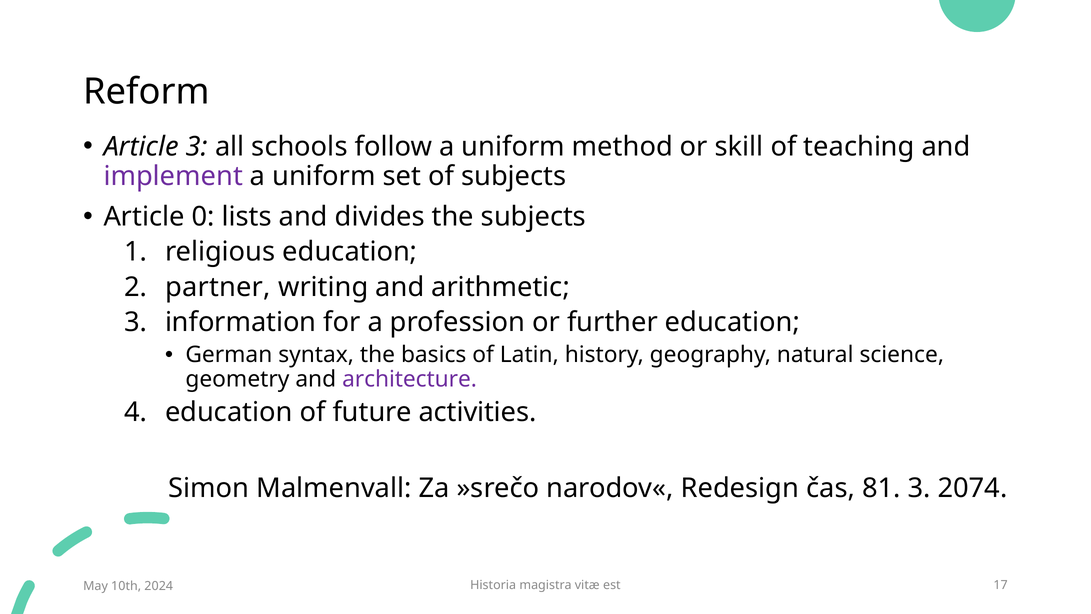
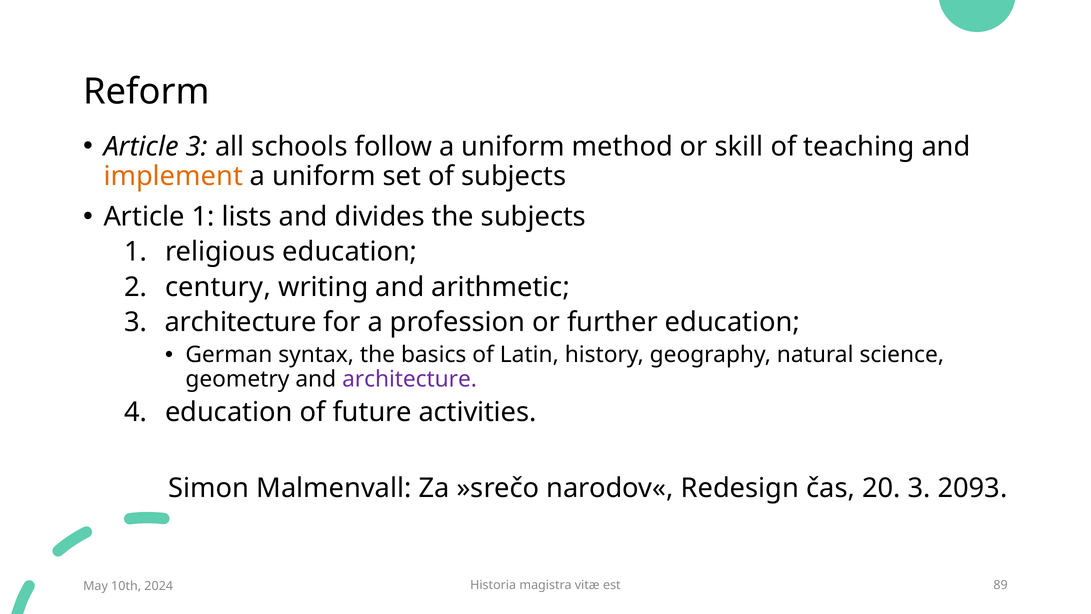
implement colour: purple -> orange (173, 176)
Article 0: 0 -> 1 (203, 217)
partner: partner -> century (218, 287)
3 information: information -> architecture (241, 322)
81: 81 -> 20 (881, 488)
2074: 2074 -> 2093 (973, 488)
17: 17 -> 89 (1001, 585)
